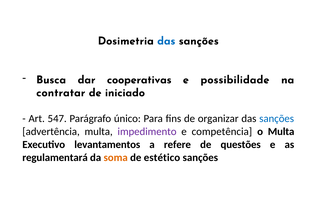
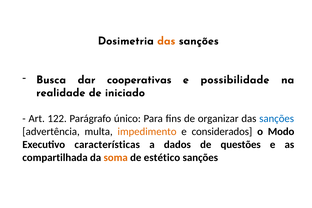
das colour: blue -> orange (166, 41)
contratar: contratar -> realidade (61, 93)
547: 547 -> 122 (57, 119)
impedimento colour: purple -> orange (147, 132)
competência: competência -> considerados (222, 132)
o Multa: Multa -> Modo (281, 132)
levantamentos: levantamentos -> características (107, 145)
refere: refere -> dados (177, 145)
regulamentará: regulamentará -> compartilhada (55, 157)
